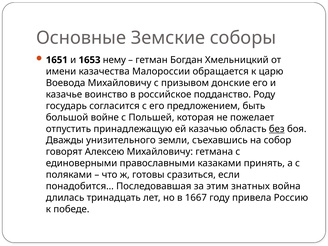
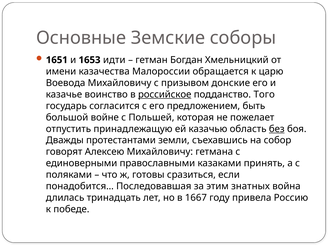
нему: нему -> идти (114, 60)
российское underline: none -> present (165, 94)
Роду: Роду -> Того (264, 94)
унизительного: унизительного -> протестантами (121, 140)
